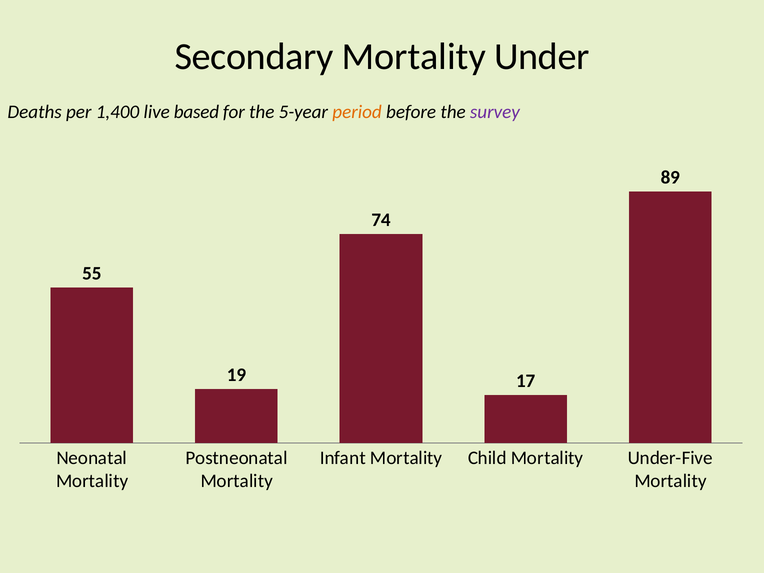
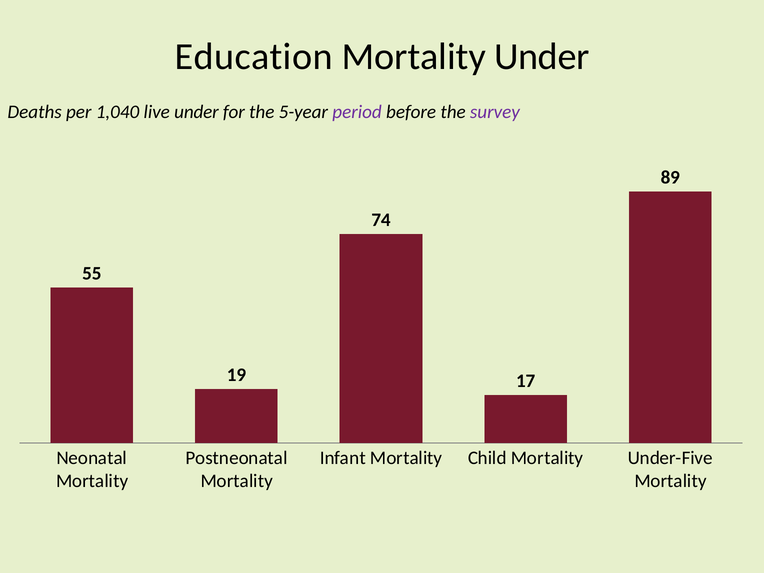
Secondary: Secondary -> Education (254, 57)
1,400: 1,400 -> 1,040 (118, 112)
live based: based -> under (196, 112)
period colour: orange -> purple (357, 112)
